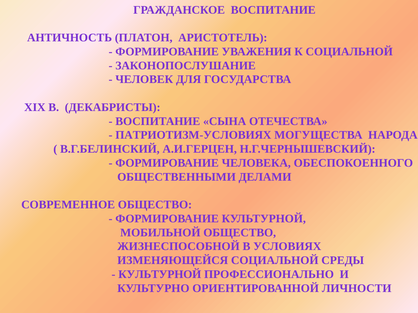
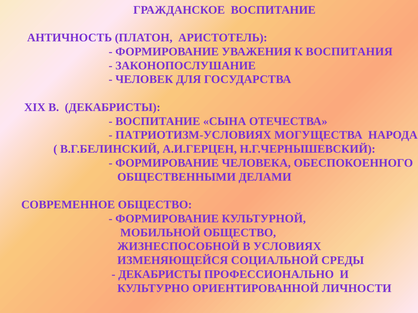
К СОЦИАЛЬНОЙ: СОЦИАЛЬНОЙ -> ВОСПИТАНИЯ (349, 52)
КУЛЬТУРНОЙ: КУЛЬТУРНОЙ -> ДЕКАБРИСТЫ (160, 275)
